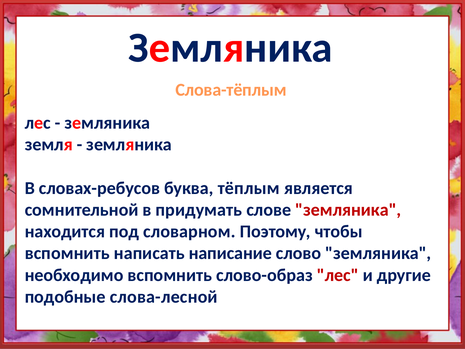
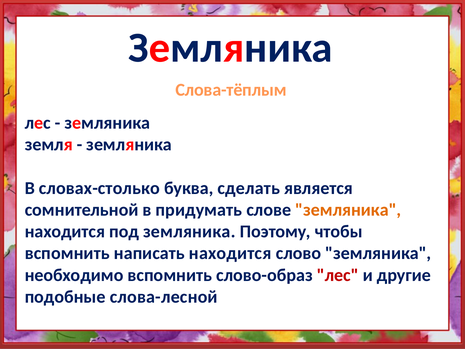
словах-ребусов: словах-ребусов -> словах-столько (99, 188)
тёплым: тёплым -> сделать (249, 188)
земляника colour: red -> orange (348, 210)
под словарном: словарном -> земляника (189, 231)
написать написание: написание -> находится (230, 253)
